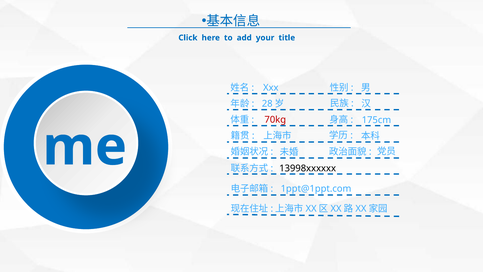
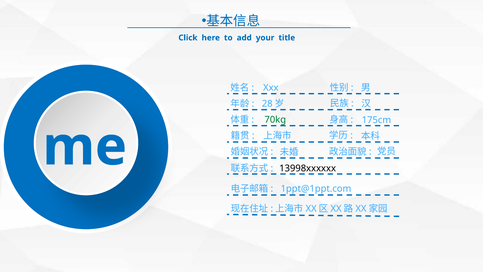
70kg colour: red -> green (275, 120)
